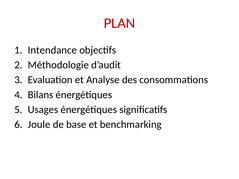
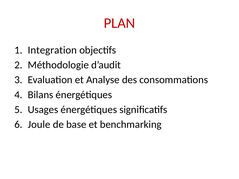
Intendance: Intendance -> Integration (52, 50)
